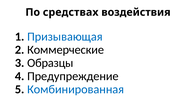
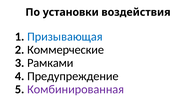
средствах: средствах -> установки (71, 12)
Образцы: Образцы -> Рамками (50, 63)
Комбинированная colour: blue -> purple (76, 90)
